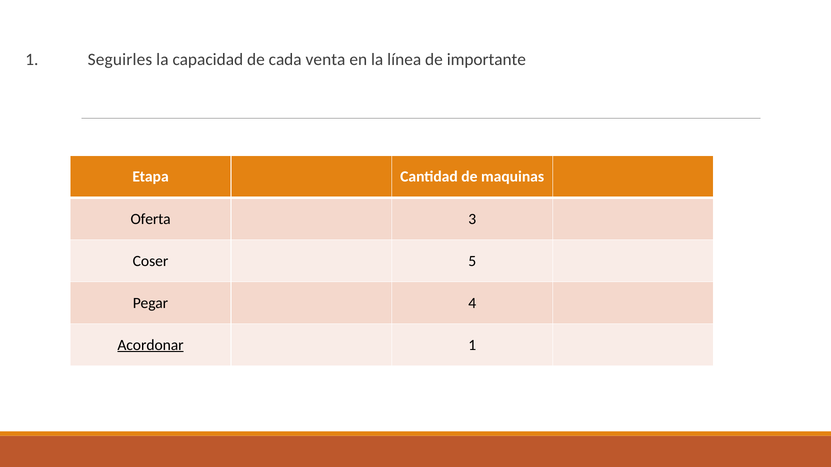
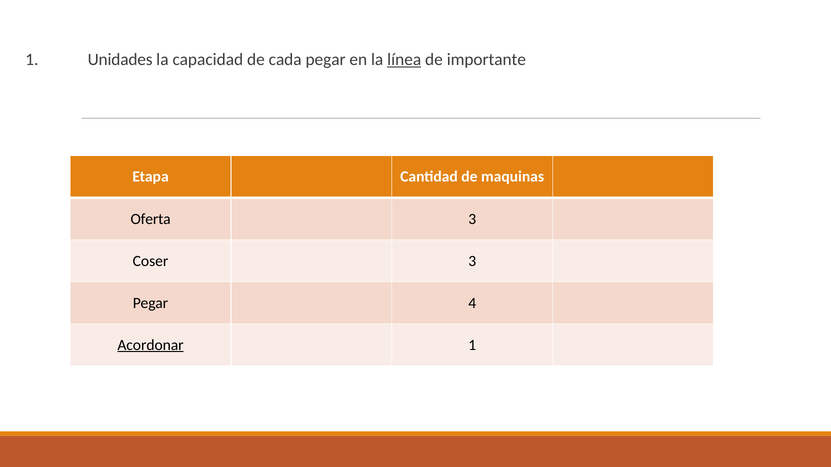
Seguirles: Seguirles -> Unidades (120, 60)
cada venta: venta -> pegar (326, 60)
línea underline: none -> present (404, 60)
Coser 5: 5 -> 3 (472, 261)
